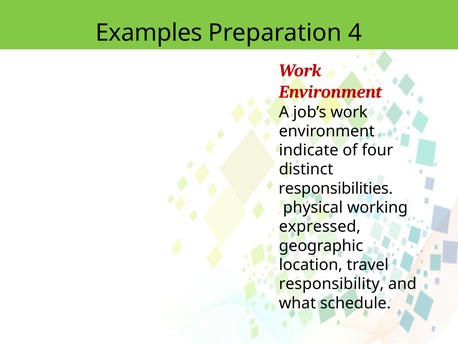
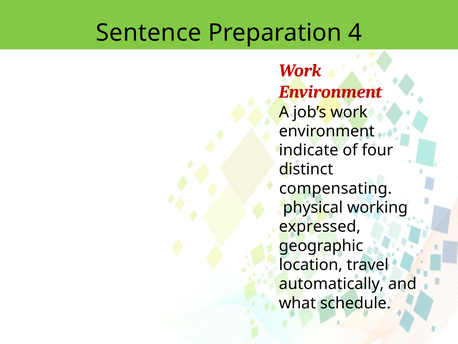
Examples: Examples -> Sentence (149, 33)
responsibilities: responsibilities -> compensating (336, 188)
responsibility: responsibility -> automatically (331, 284)
